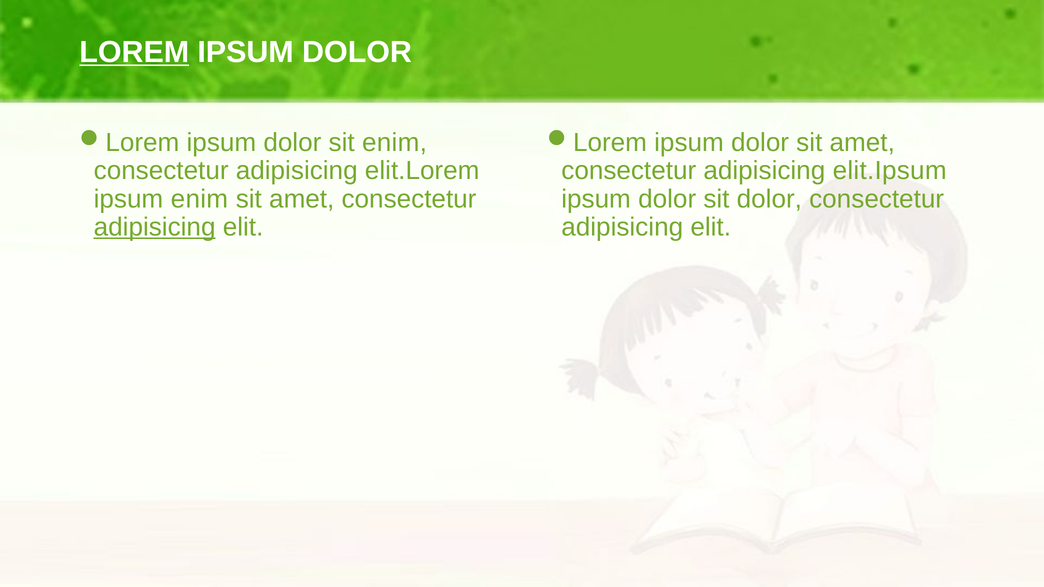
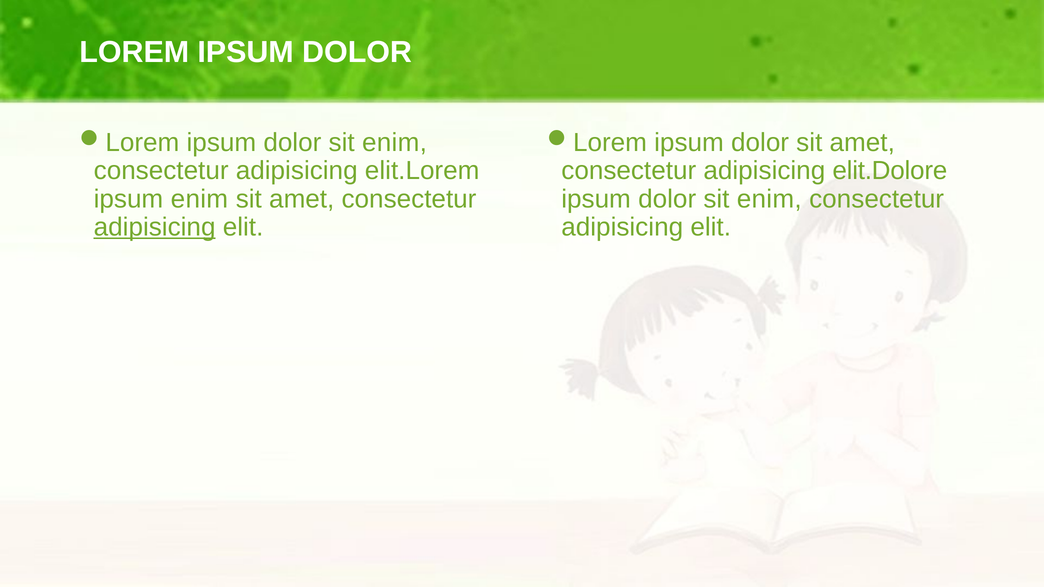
LOREM underline: present -> none (134, 52)
elit.Ipsum: elit.Ipsum -> elit.Dolore (890, 171)
dolor: dolor -> enim (769, 199)
